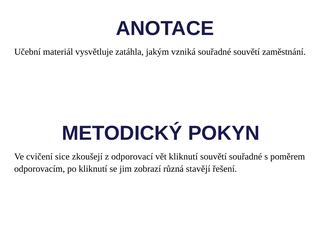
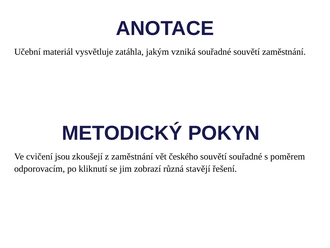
sice: sice -> jsou (62, 156)
z odporovací: odporovací -> zaměstnání (132, 156)
vět kliknutí: kliknutí -> českého (183, 156)
